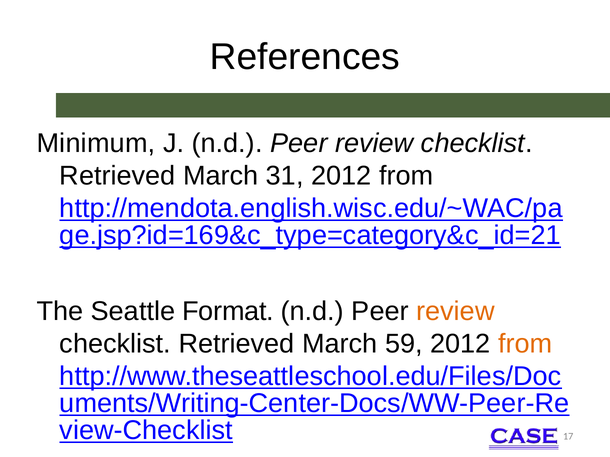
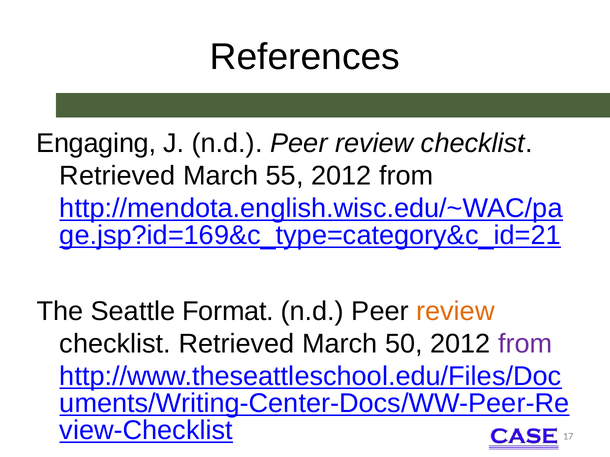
Minimum: Minimum -> Engaging (96, 143)
31: 31 -> 55 (285, 176)
59: 59 -> 50 (404, 344)
from colour: orange -> purple (525, 344)
